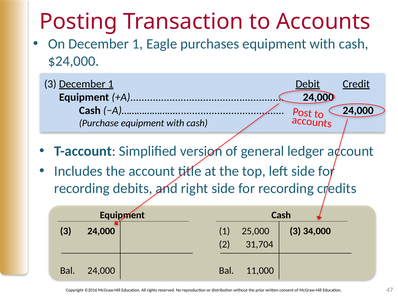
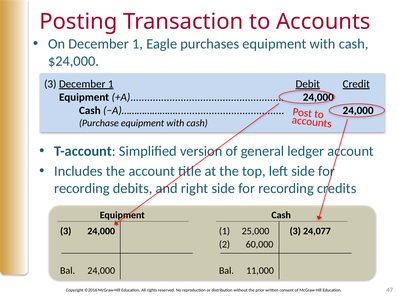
34,000: 34,000 -> 24,077 (317, 232)
31,704: 31,704 -> 60,000 (260, 245)
